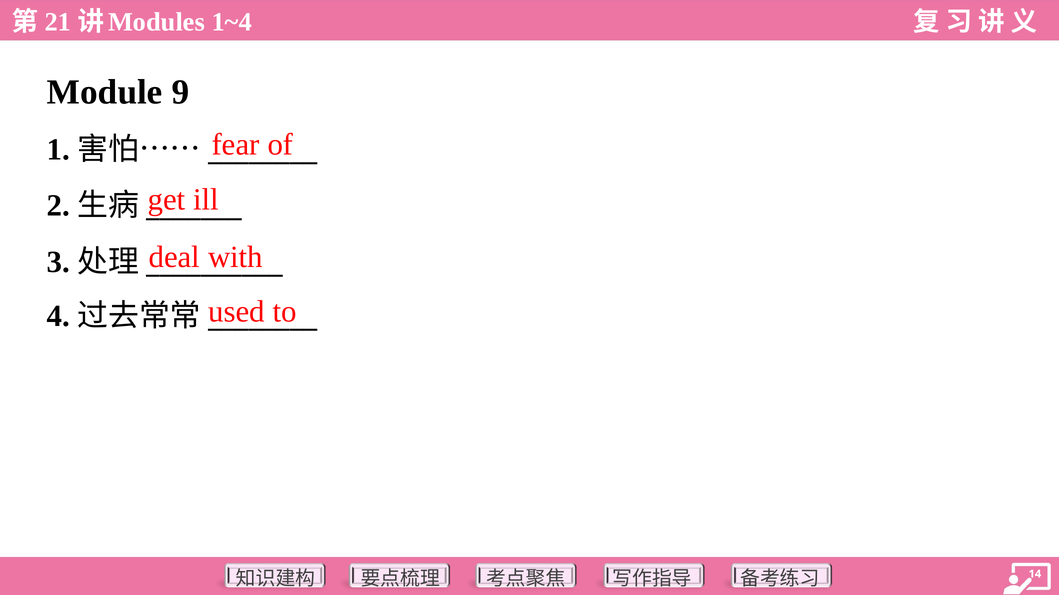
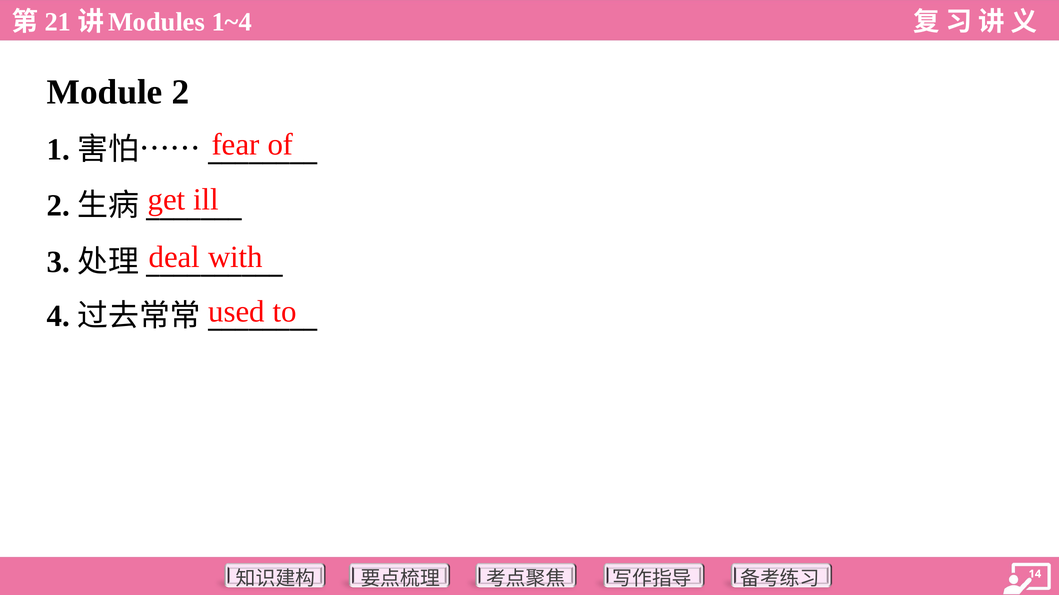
Module 9: 9 -> 2 (181, 92)
